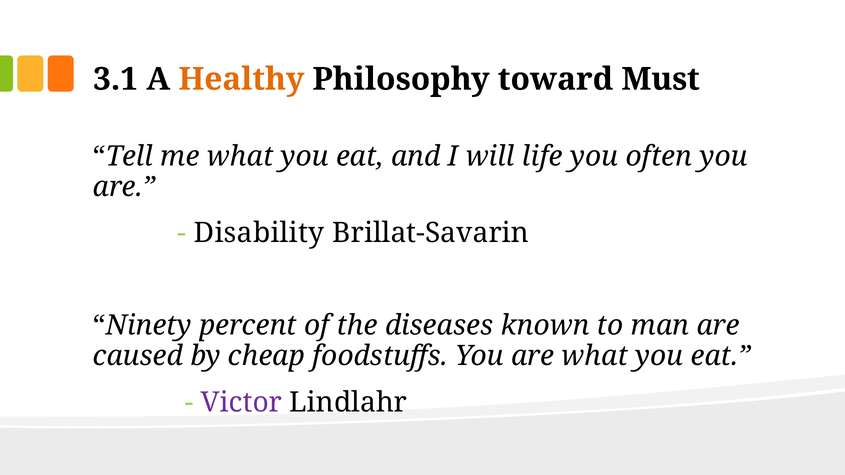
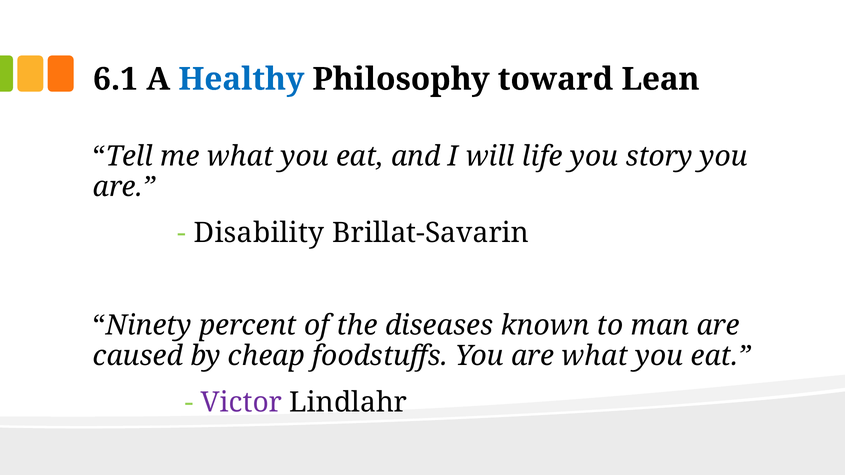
3.1: 3.1 -> 6.1 (116, 79)
Healthy colour: orange -> blue (241, 79)
Must: Must -> Lean (661, 79)
often: often -> story (659, 157)
